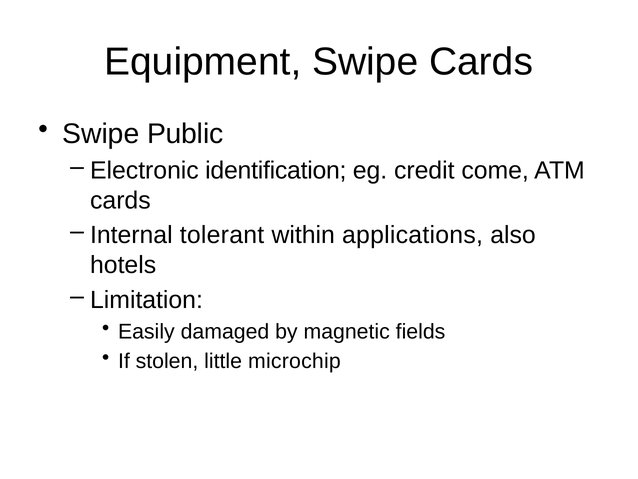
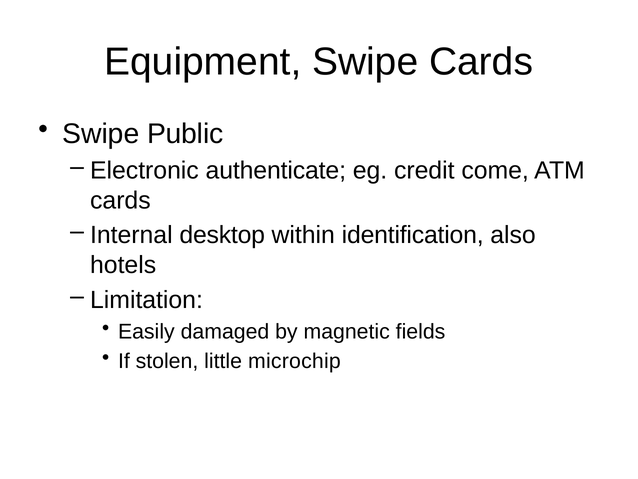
identification: identification -> authenticate (276, 170)
tolerant: tolerant -> desktop (222, 235)
applications: applications -> identification (413, 235)
